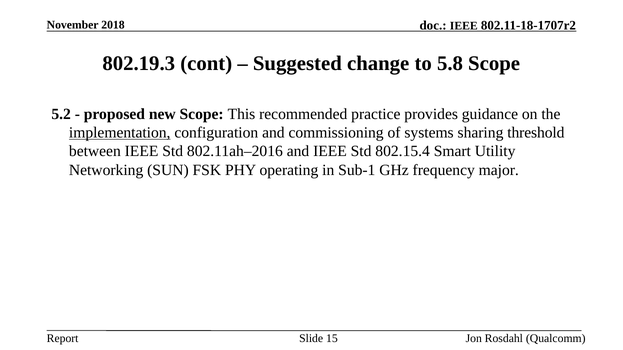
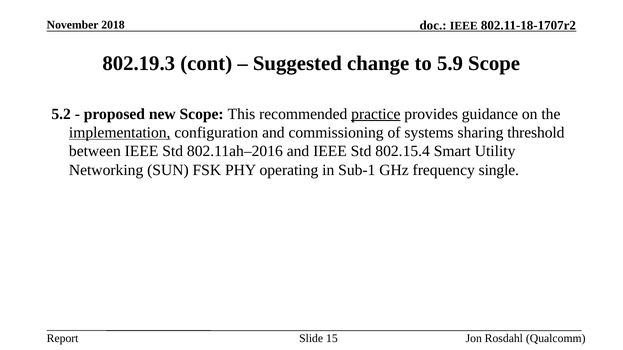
5.8: 5.8 -> 5.9 (450, 64)
practice underline: none -> present (376, 114)
major: major -> single (499, 170)
